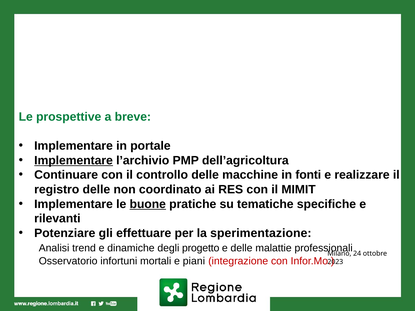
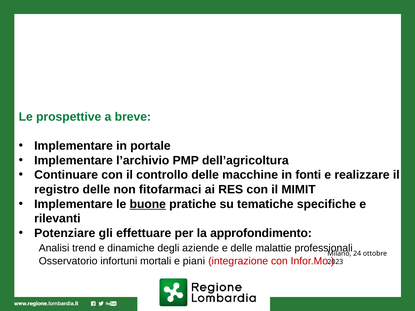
Implementare underline: present -> none (74, 161)
coordinato: coordinato -> fitofarmaci (170, 190)
sperimentazione: sperimentazione -> approfondimento (261, 233)
progetto: progetto -> aziende (201, 248)
